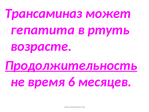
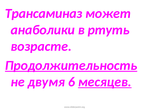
гепатита: гепатита -> анаболики (43, 30)
время: время -> двумя (46, 82)
месяцев underline: none -> present (105, 82)
